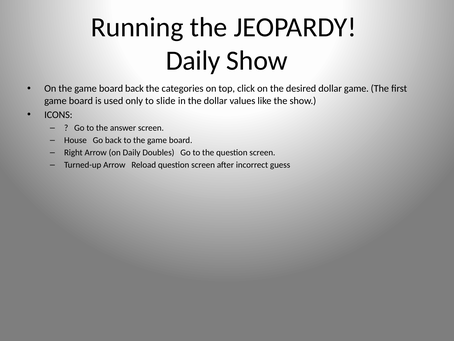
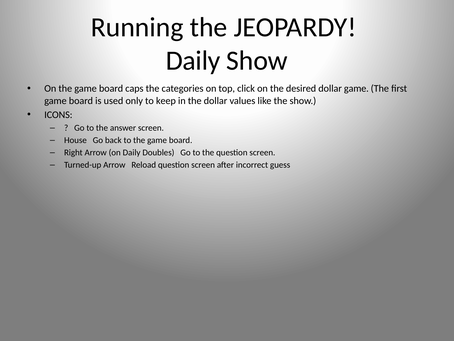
board back: back -> caps (134, 88)
slide: slide -> keep (166, 101)
